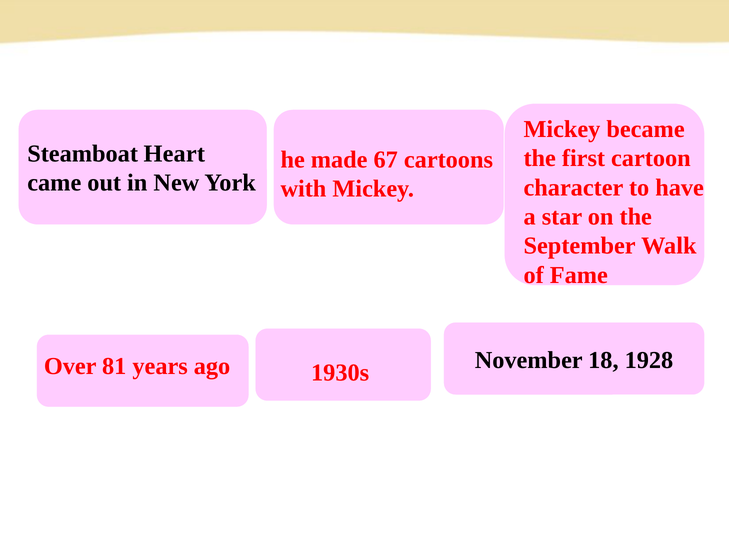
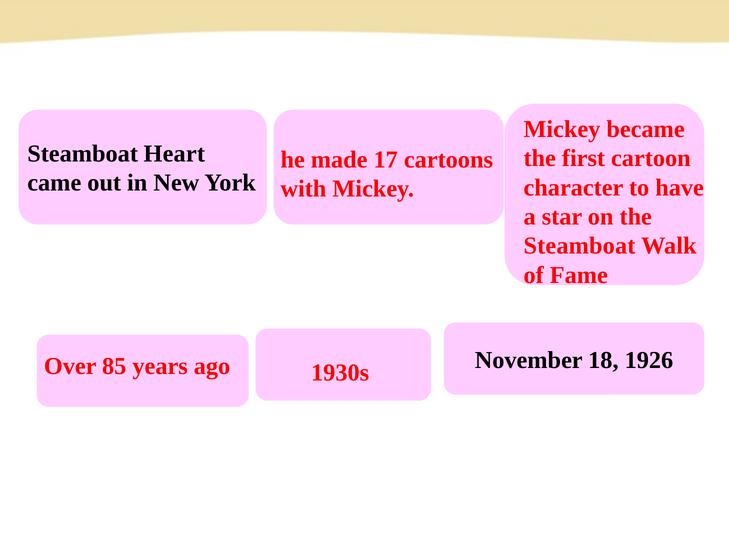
67: 67 -> 17 (386, 160)
September: September -> Steamboat (579, 246)
1928: 1928 -> 1926 (649, 360)
81: 81 -> 85 (114, 366)
